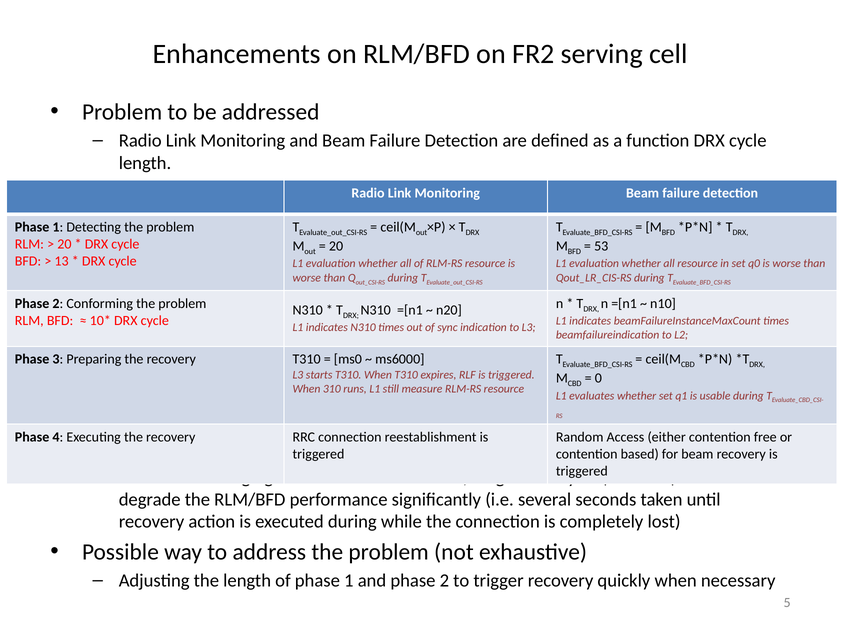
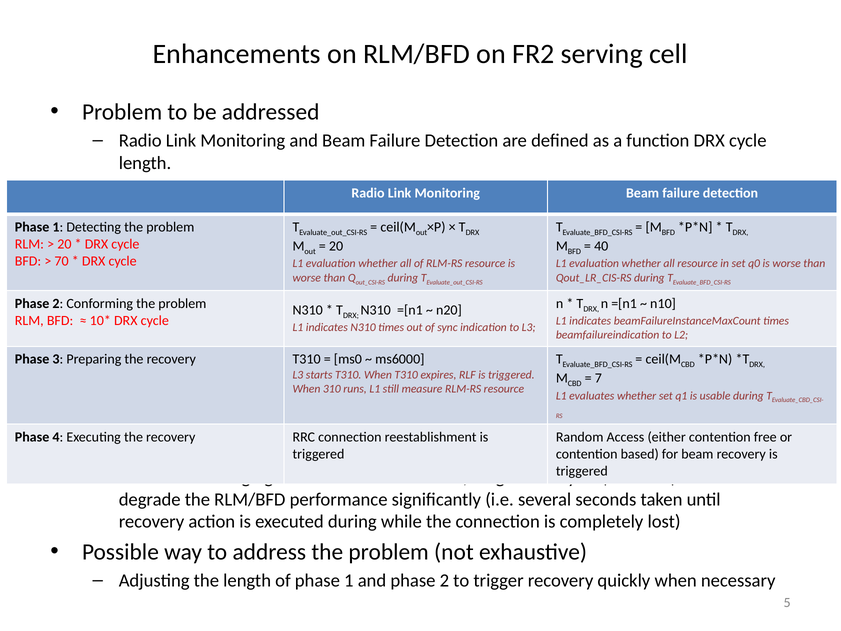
53: 53 -> 40 (601, 246)
13: 13 -> 70 (62, 261)
0: 0 -> 7 (598, 378)
